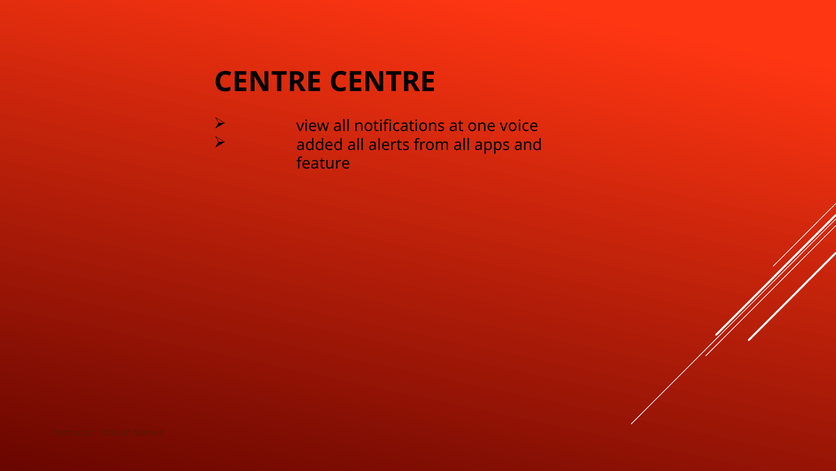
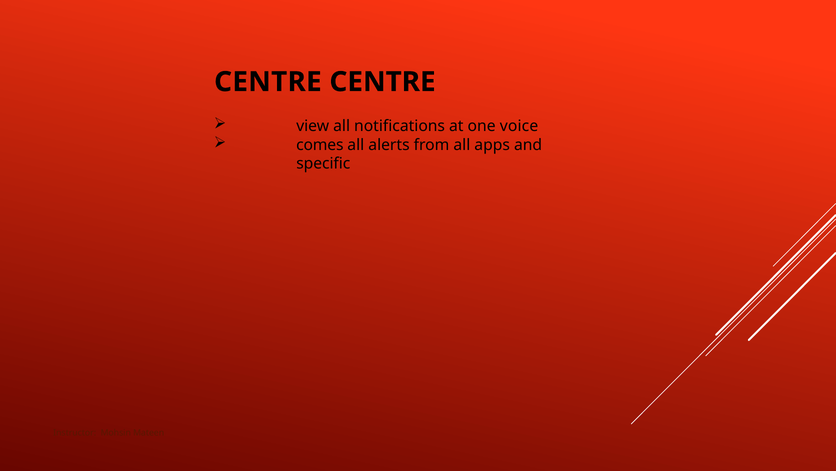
added: added -> comes (320, 145)
feature: feature -> specific (323, 163)
